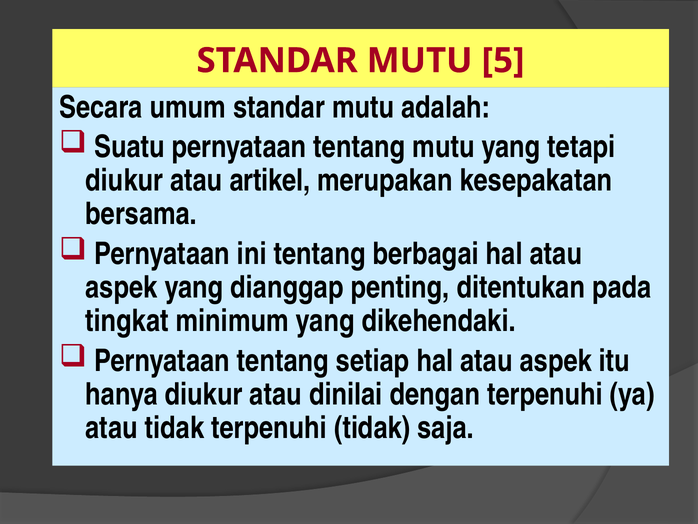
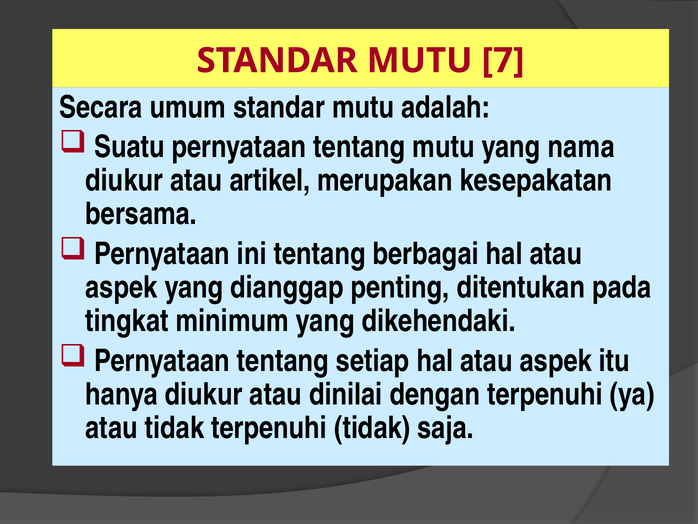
5: 5 -> 7 (503, 61)
tetapi: tetapi -> nama (581, 147)
